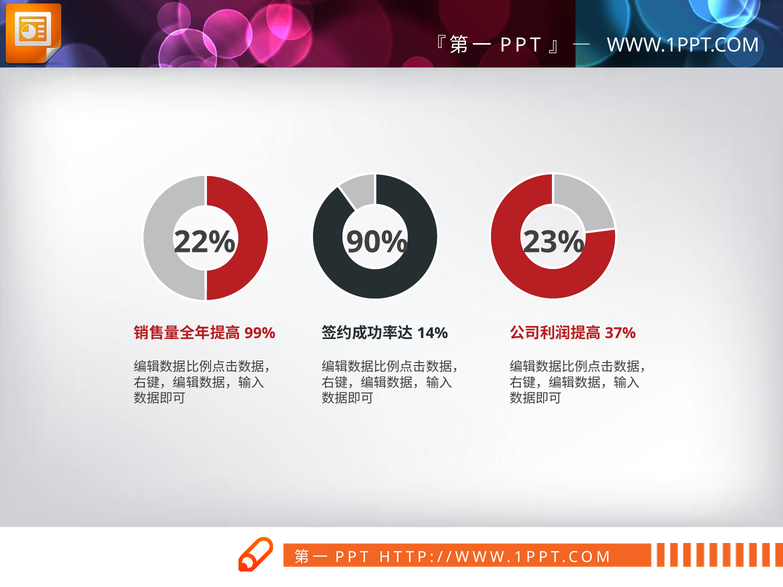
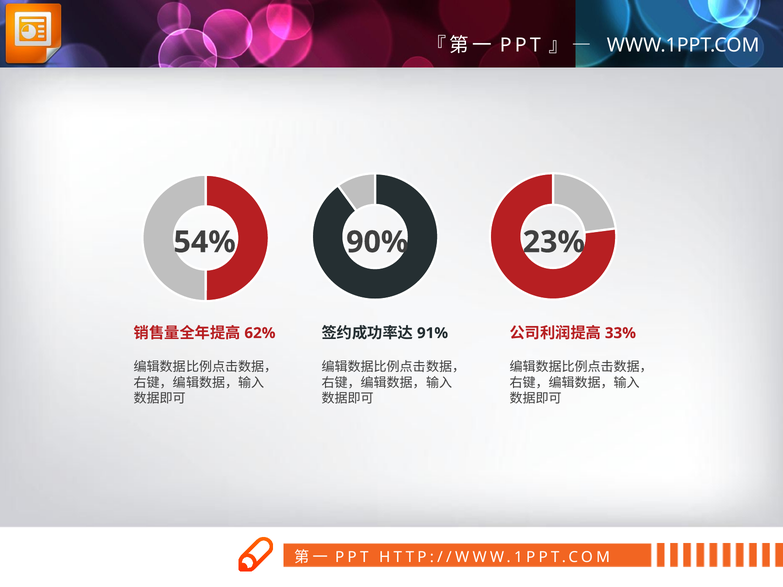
22%: 22% -> 54% (205, 242)
99%: 99% -> 62% (260, 333)
14%: 14% -> 91% (433, 333)
37%: 37% -> 33% (620, 333)
